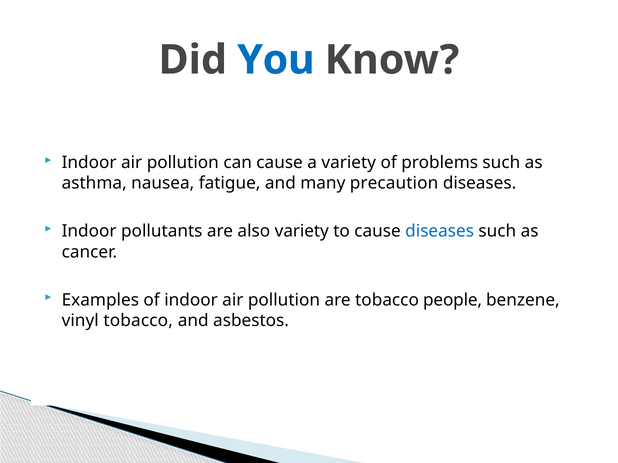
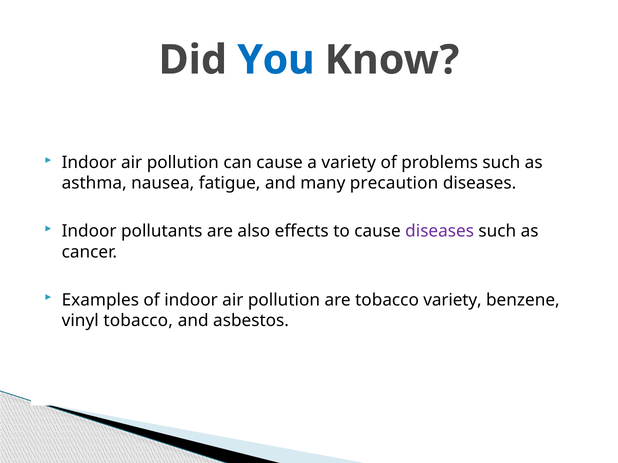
also variety: variety -> effects (302, 232)
diseases colour: blue -> purple (440, 232)
tobacco people: people -> variety (453, 300)
